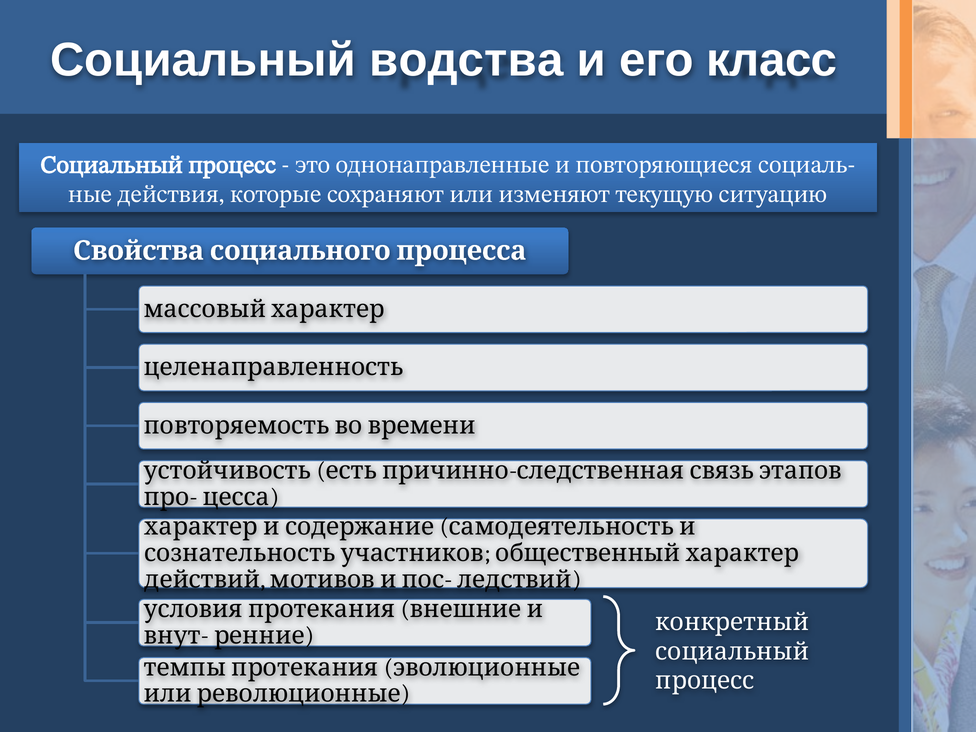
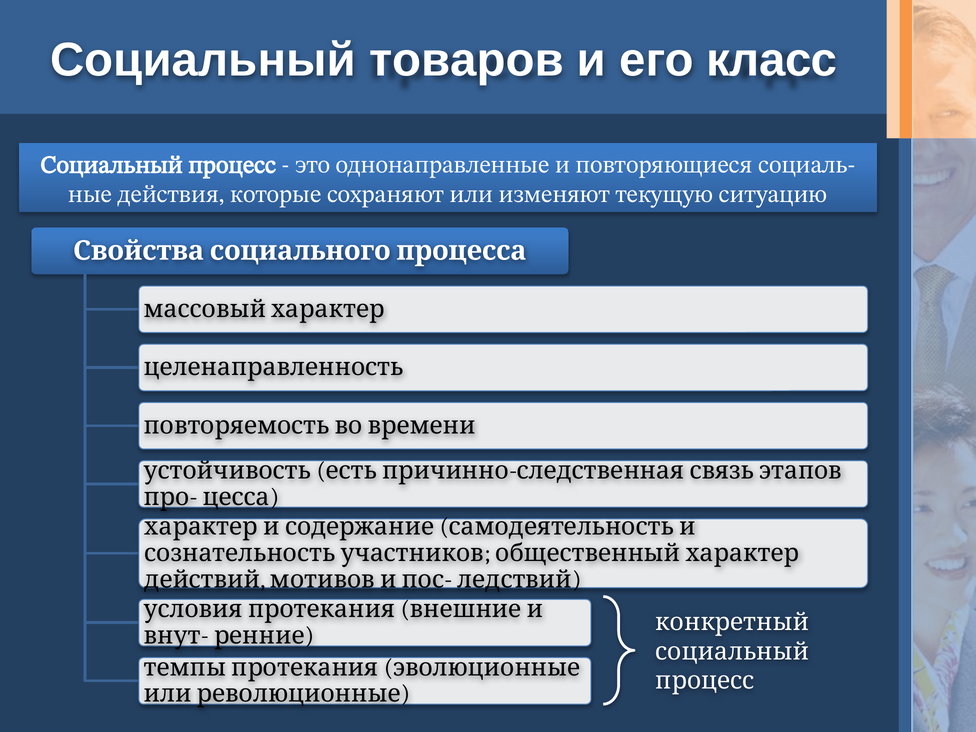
водства: водства -> товаров (466, 60)
